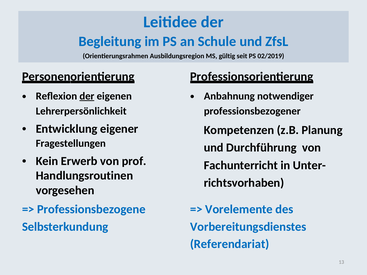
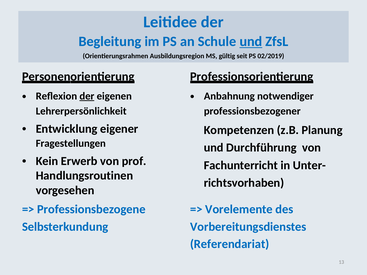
und underline: none -> present (251, 41)
